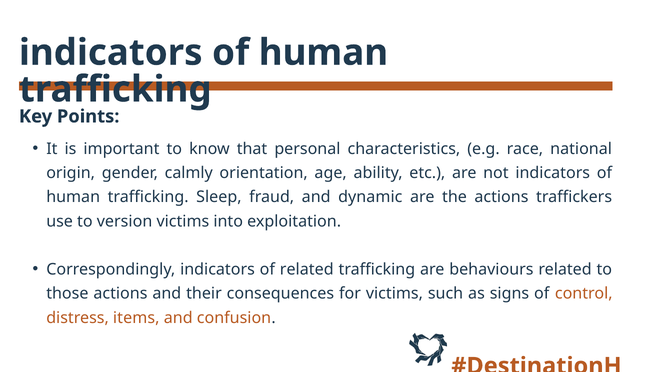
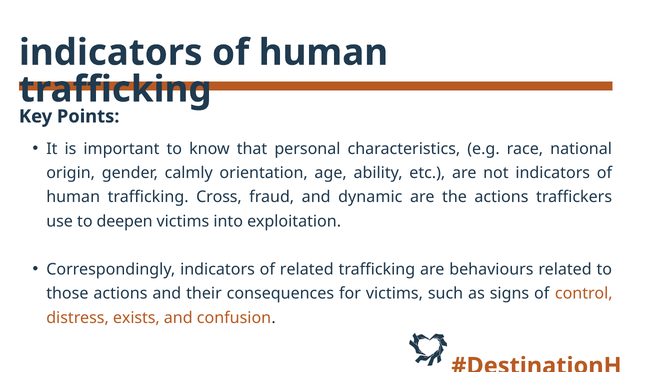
Sleep: Sleep -> Cross (219, 197)
version: version -> deepen (125, 221)
items: items -> exists (136, 318)
